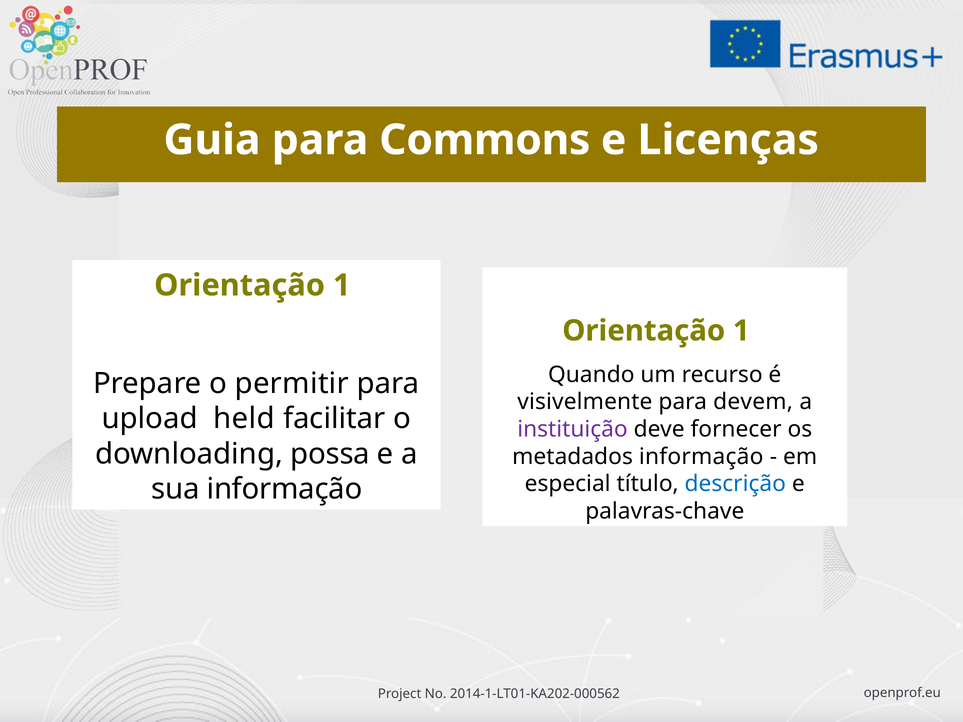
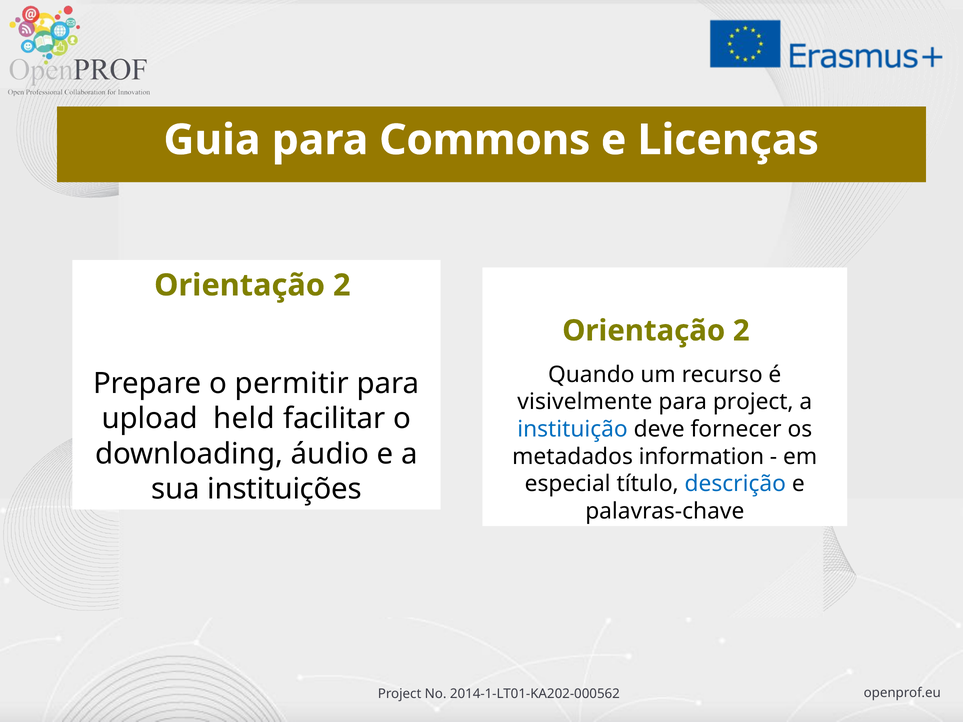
1: 1 -> 2 (342, 285)
1: 1 -> 2 (741, 331)
para devem: devem -> project (753, 402)
instituição colour: purple -> blue (573, 429)
possa: possa -> áudio (330, 454)
metadados informação: informação -> information (701, 457)
sua informação: informação -> instituições (285, 489)
